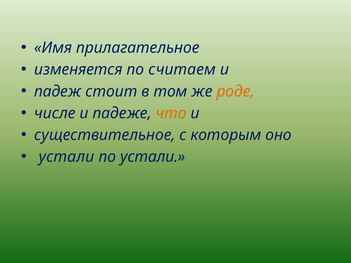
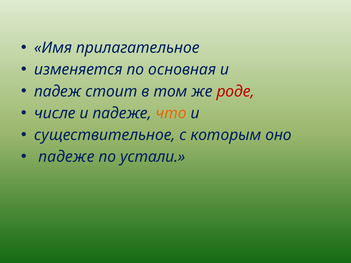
считаем: считаем -> основная (182, 70)
роде colour: orange -> red (236, 91)
устали: устали -> падеже (66, 157)
